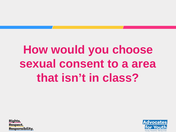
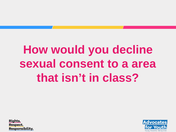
choose: choose -> decline (133, 50)
